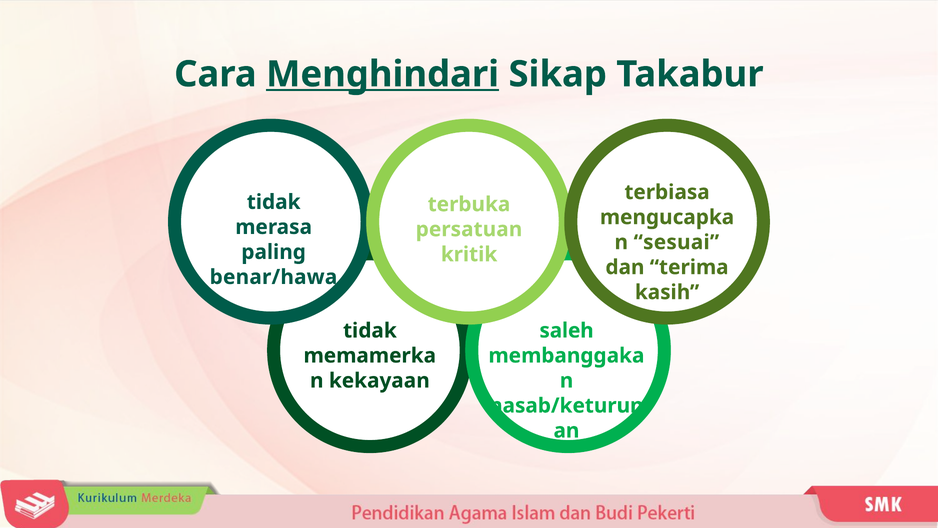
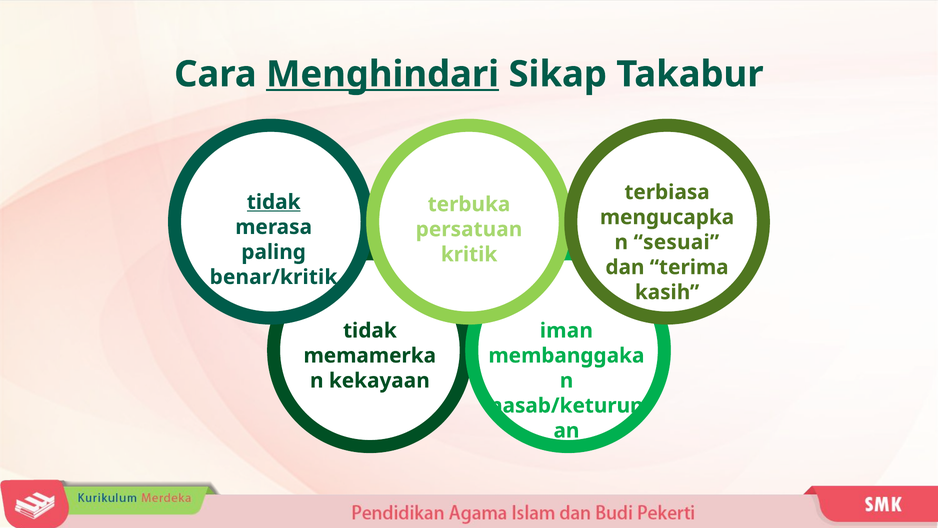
tidak underline: none -> present (274, 202)
benar/hawa: benar/hawa -> benar/kritik (273, 277)
saleh: saleh -> iman (566, 330)
